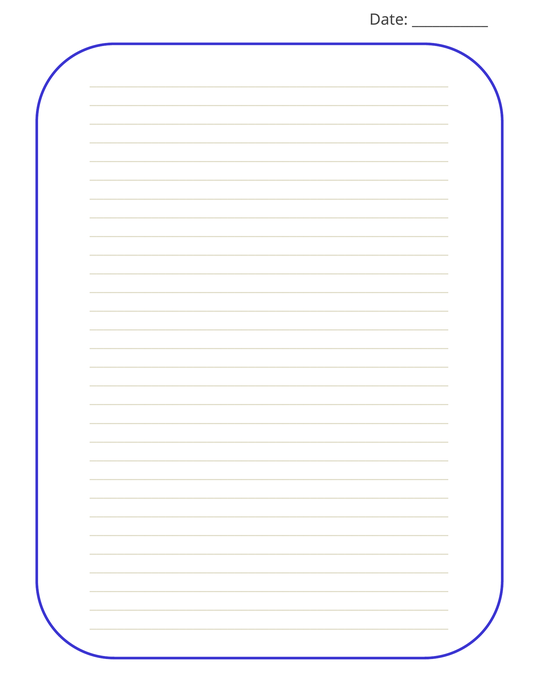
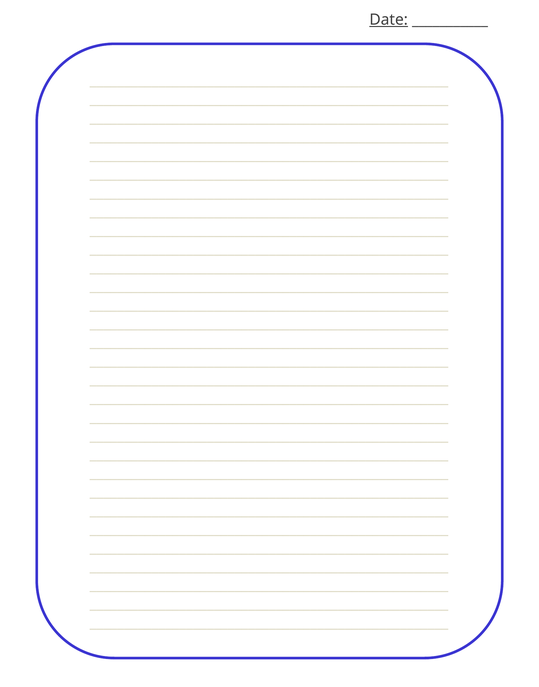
Date underline: none -> present (389, 20)
